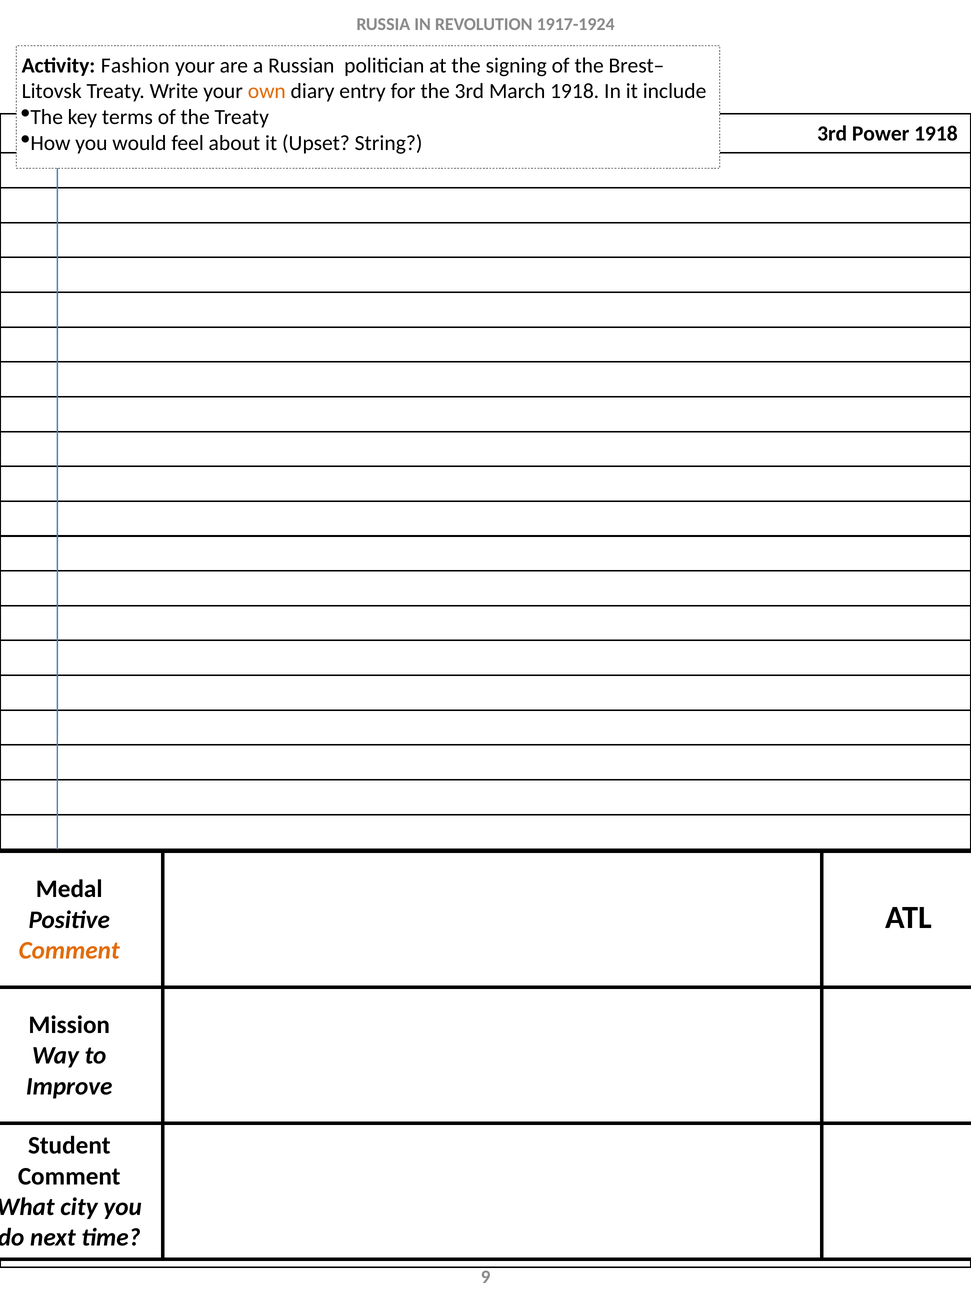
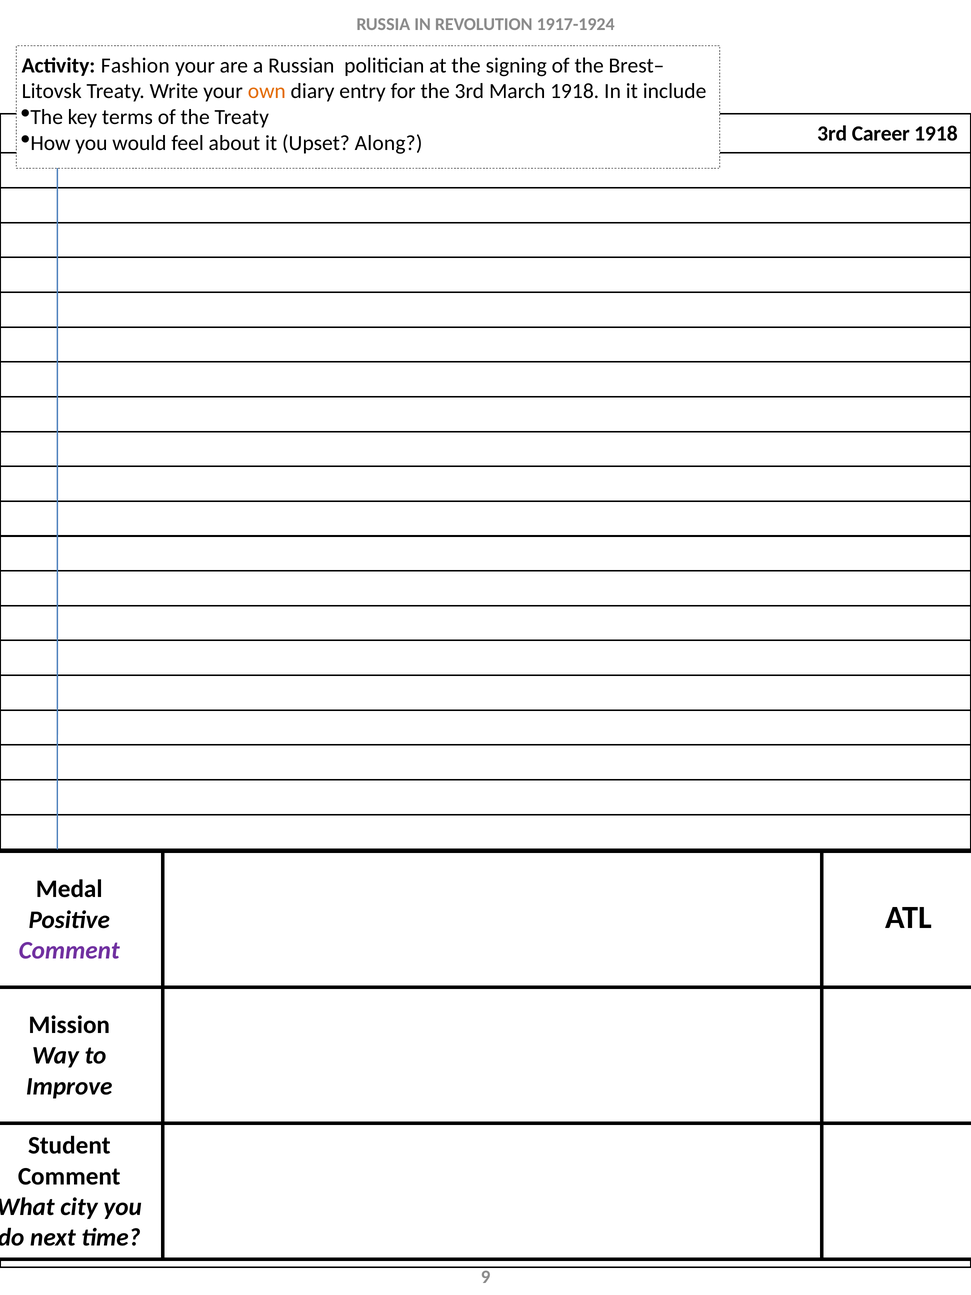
Power: Power -> Career (881, 133)
String: String -> Along (389, 143)
Comment colour: orange -> purple (69, 950)
